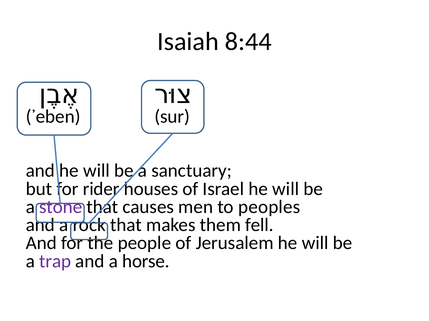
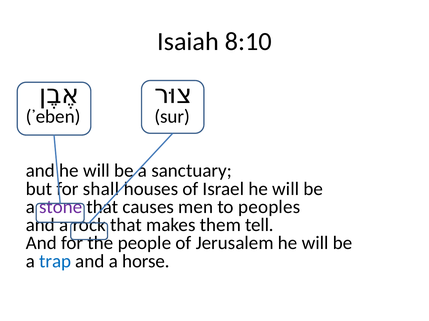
8:44: 8:44 -> 8:10 (248, 42)
rider: rider -> shall (101, 189)
fell: fell -> tell (259, 225)
trap colour: purple -> blue (55, 262)
